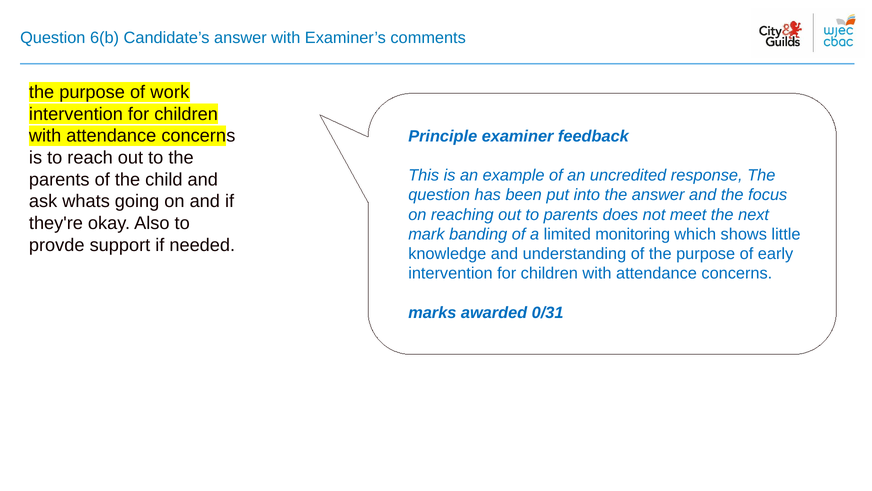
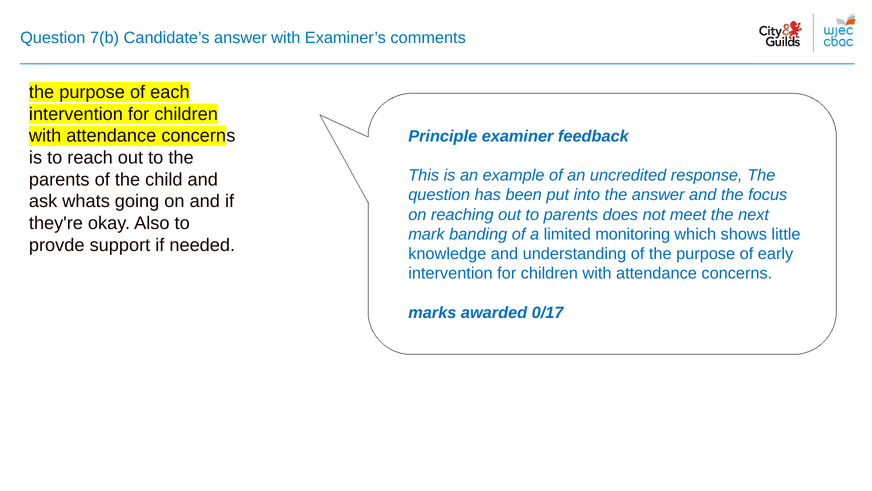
6(b: 6(b -> 7(b (105, 38)
work: work -> each (170, 92)
0/31: 0/31 -> 0/17 (548, 313)
